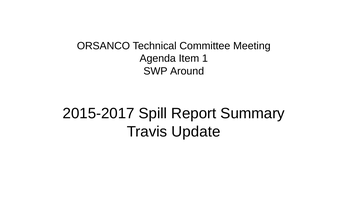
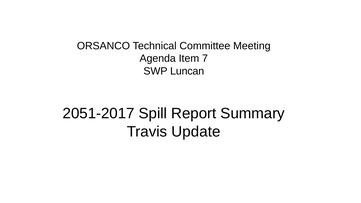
1: 1 -> 7 (205, 58)
Around: Around -> Luncan (187, 71)
2015-2017: 2015-2017 -> 2051-2017 (99, 114)
